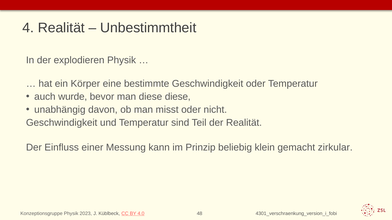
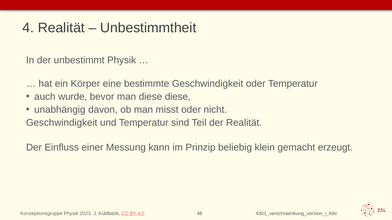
explodieren: explodieren -> unbestimmt (79, 60)
zirkular: zirkular -> erzeugt (335, 148)
